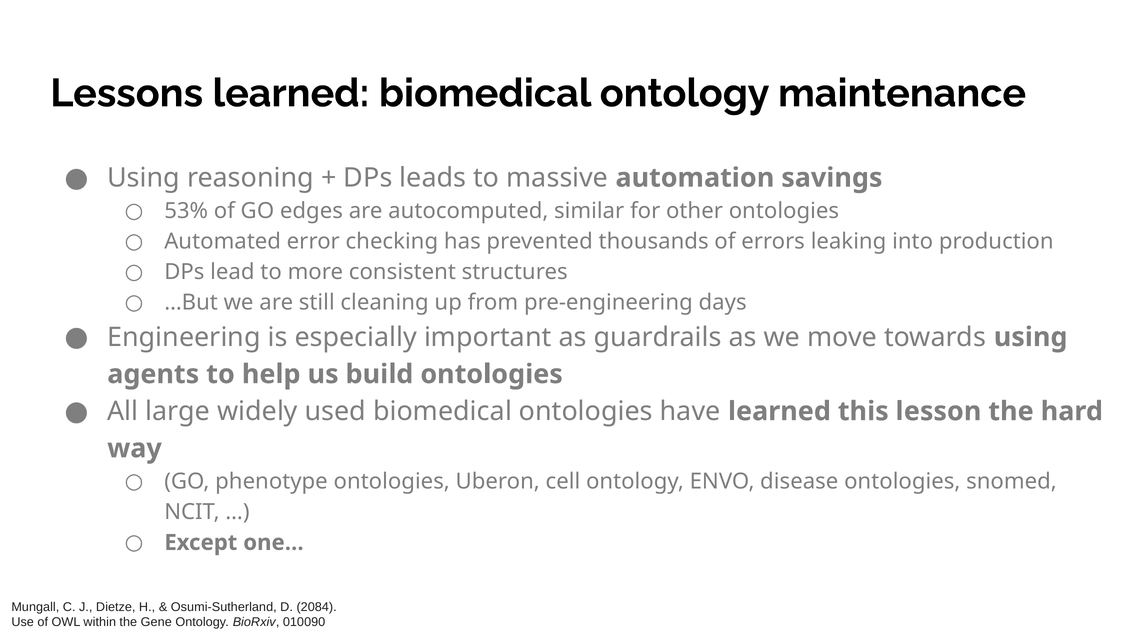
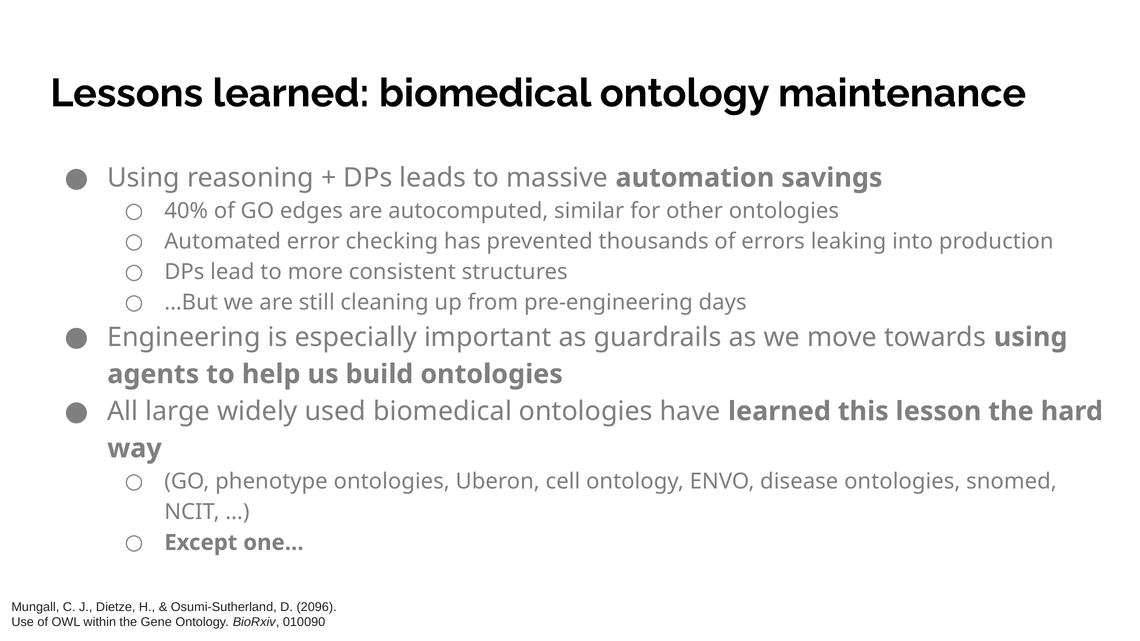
53%: 53% -> 40% (186, 211)
2084: 2084 -> 2096 (317, 607)
